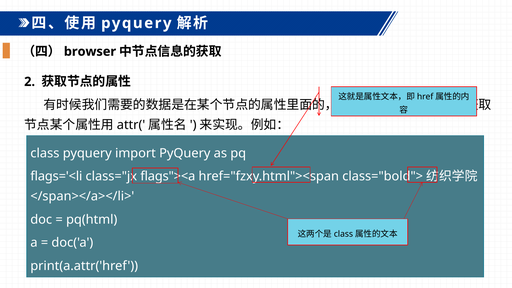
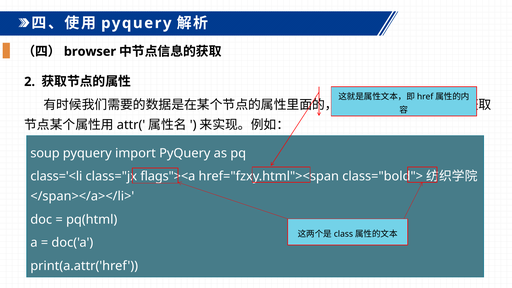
class: class -> soup (45, 153)
flags='<li: flags='<li -> class='<li (56, 176)
